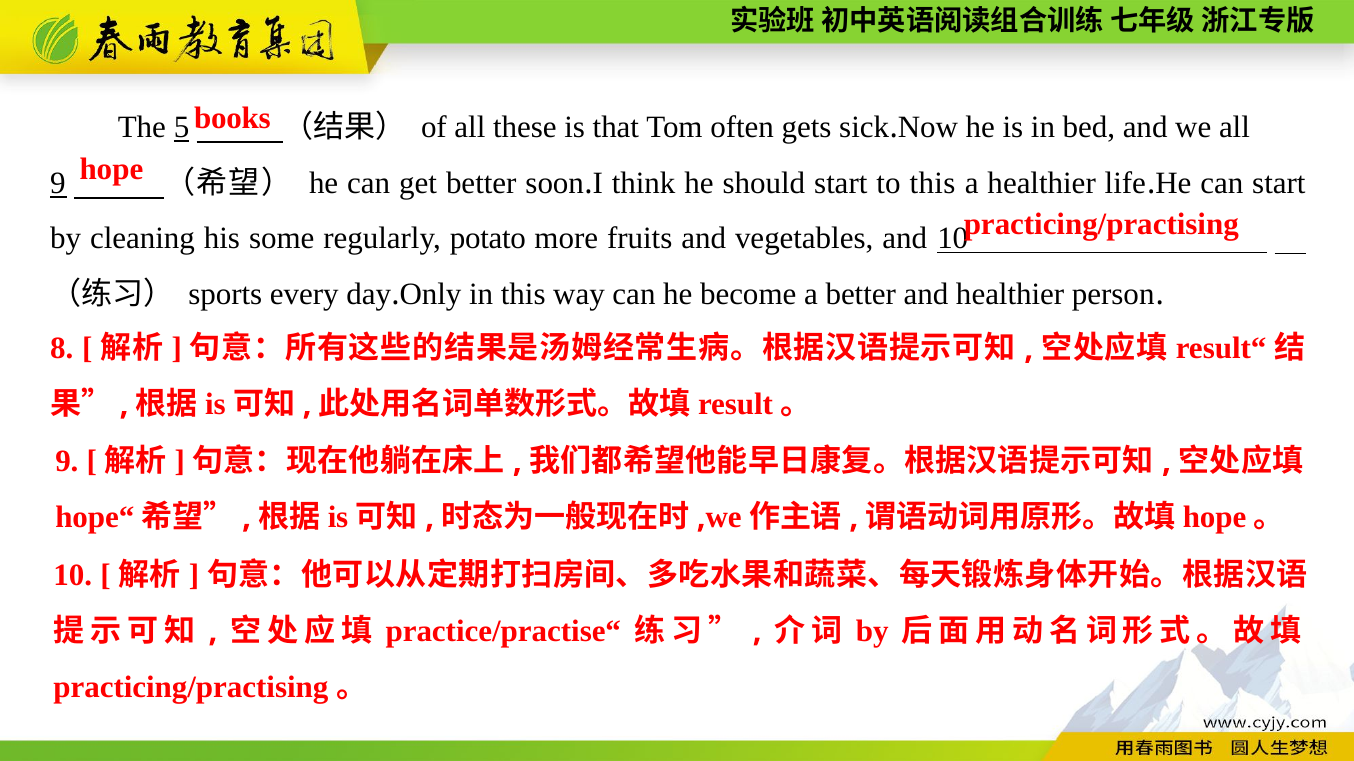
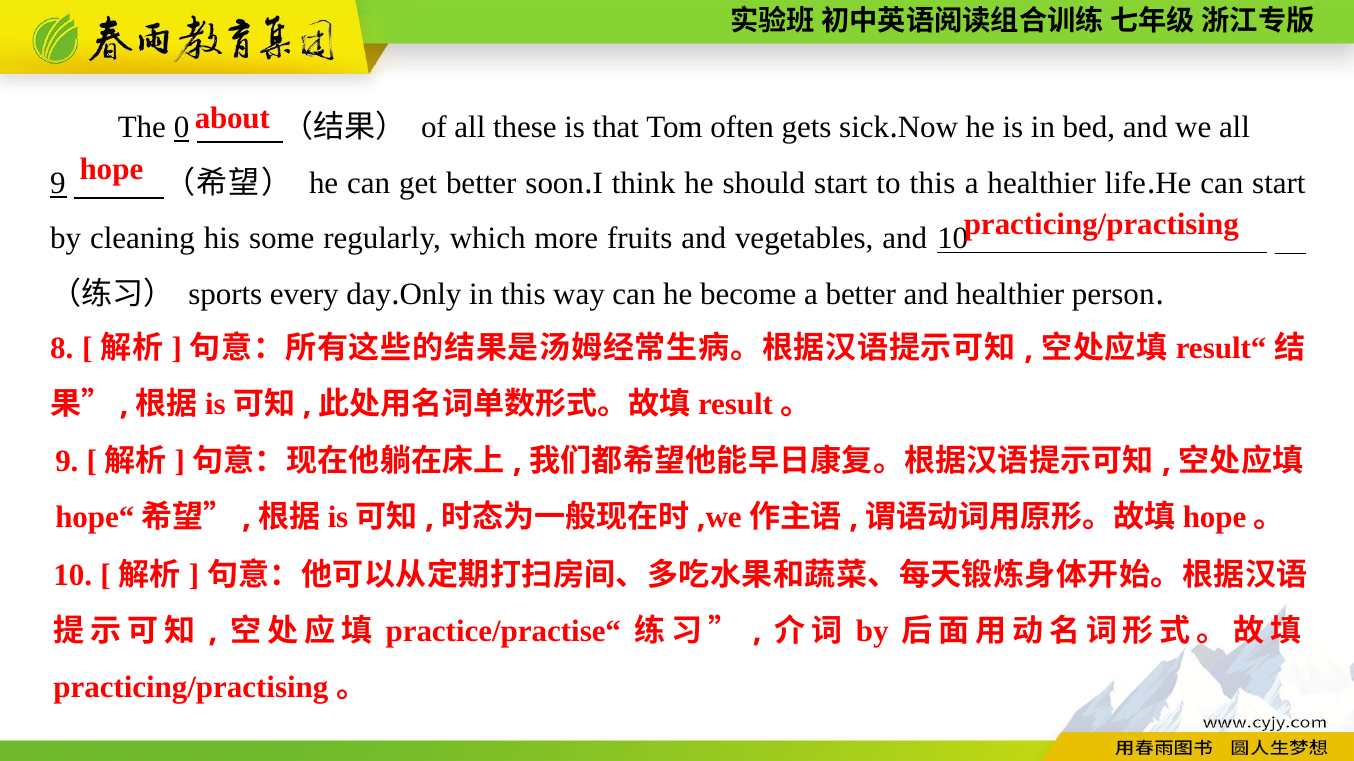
books: books -> about (232, 119)
5: 5 -> 0 (182, 127)
potato: potato -> which (488, 239)
